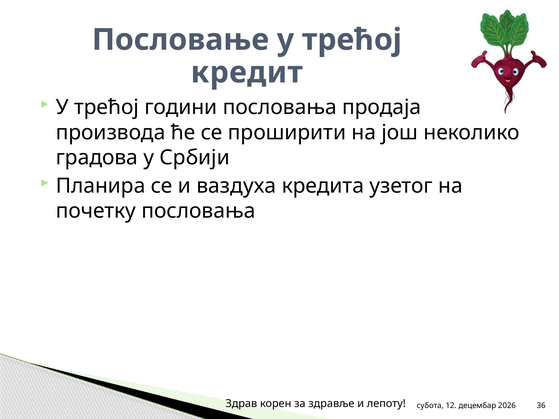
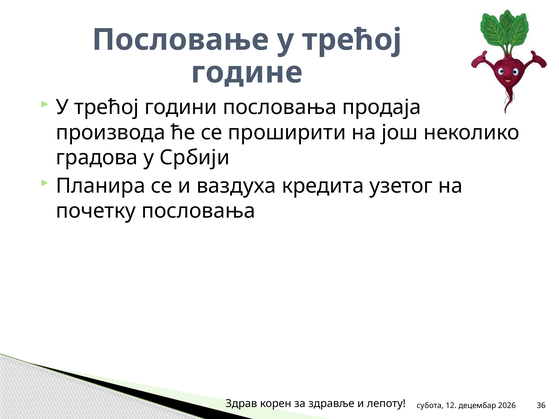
кредит: кредит -> године (247, 73)
